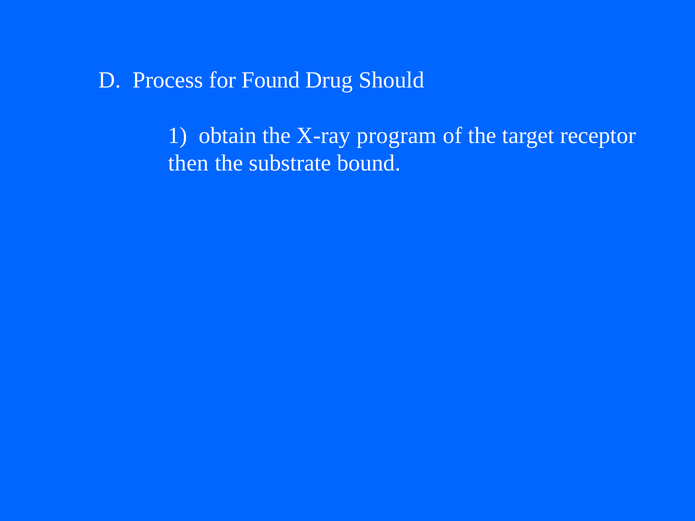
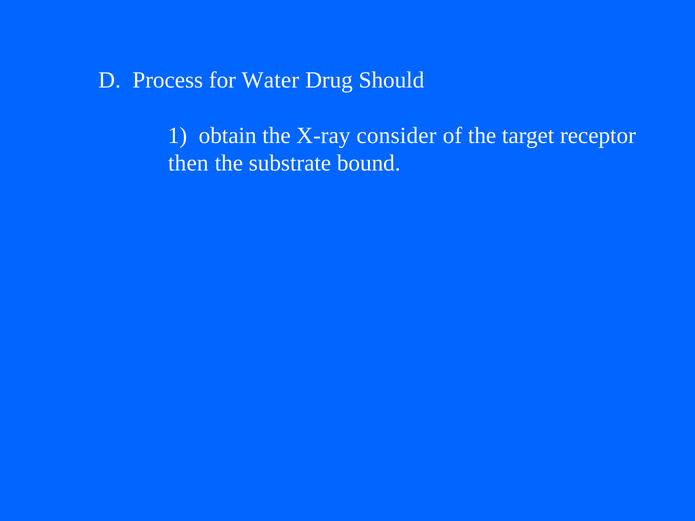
Found: Found -> Water (270, 80)
program: program -> consider (397, 136)
